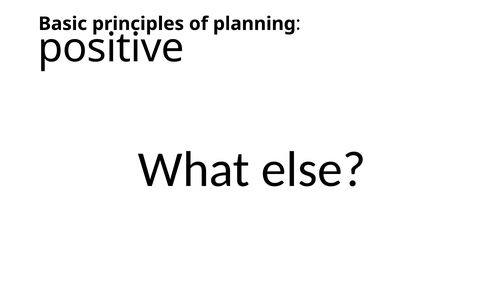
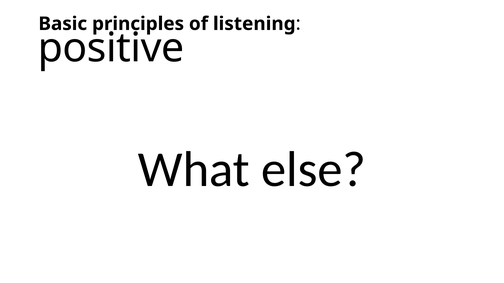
planning: planning -> listening (254, 24)
